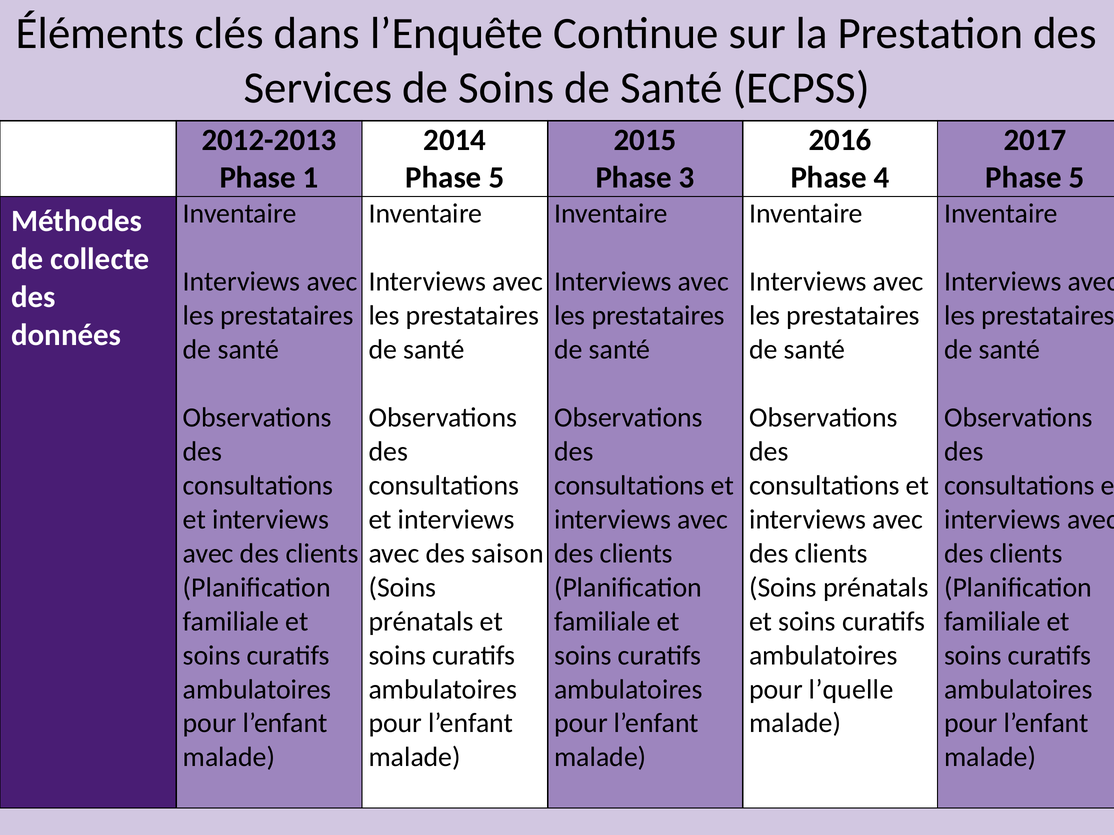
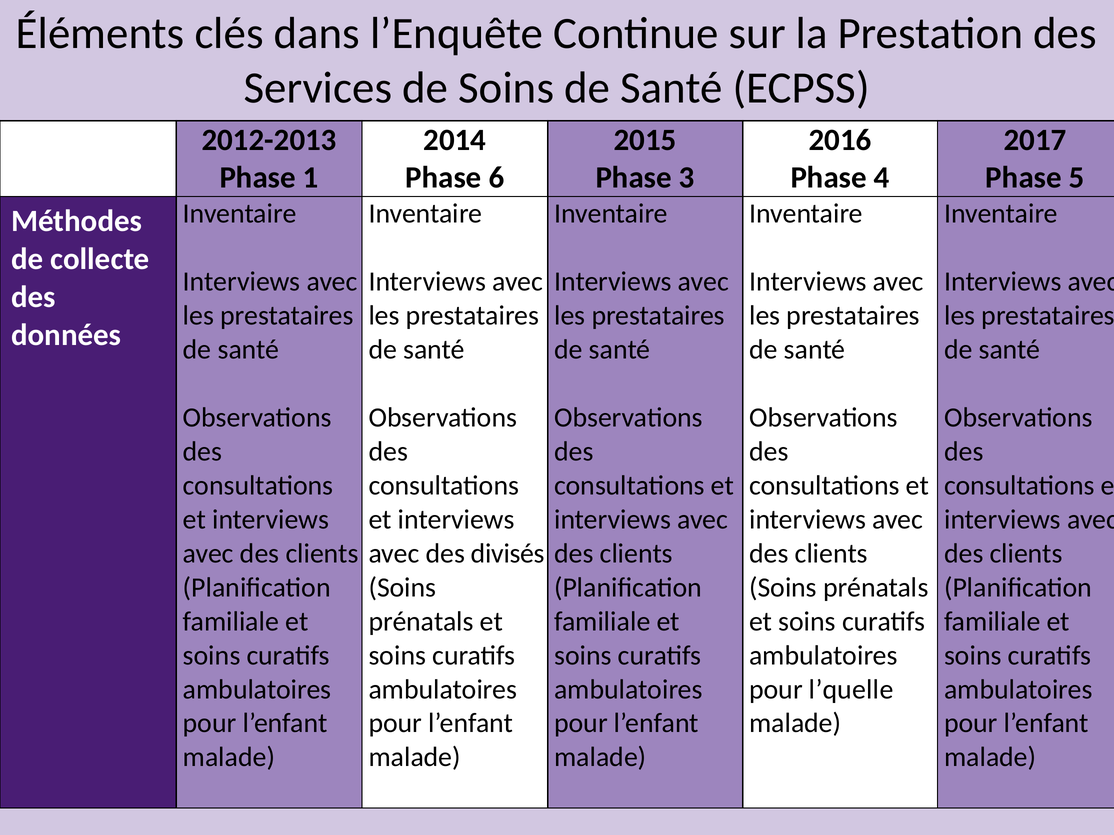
5: 5 -> 6 (496, 178)
saison: saison -> divisés (508, 554)
